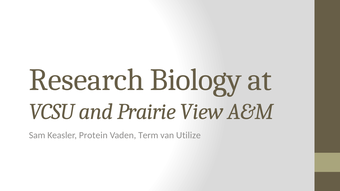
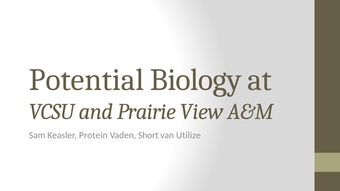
Research: Research -> Potential (86, 80)
Term: Term -> Short (148, 136)
